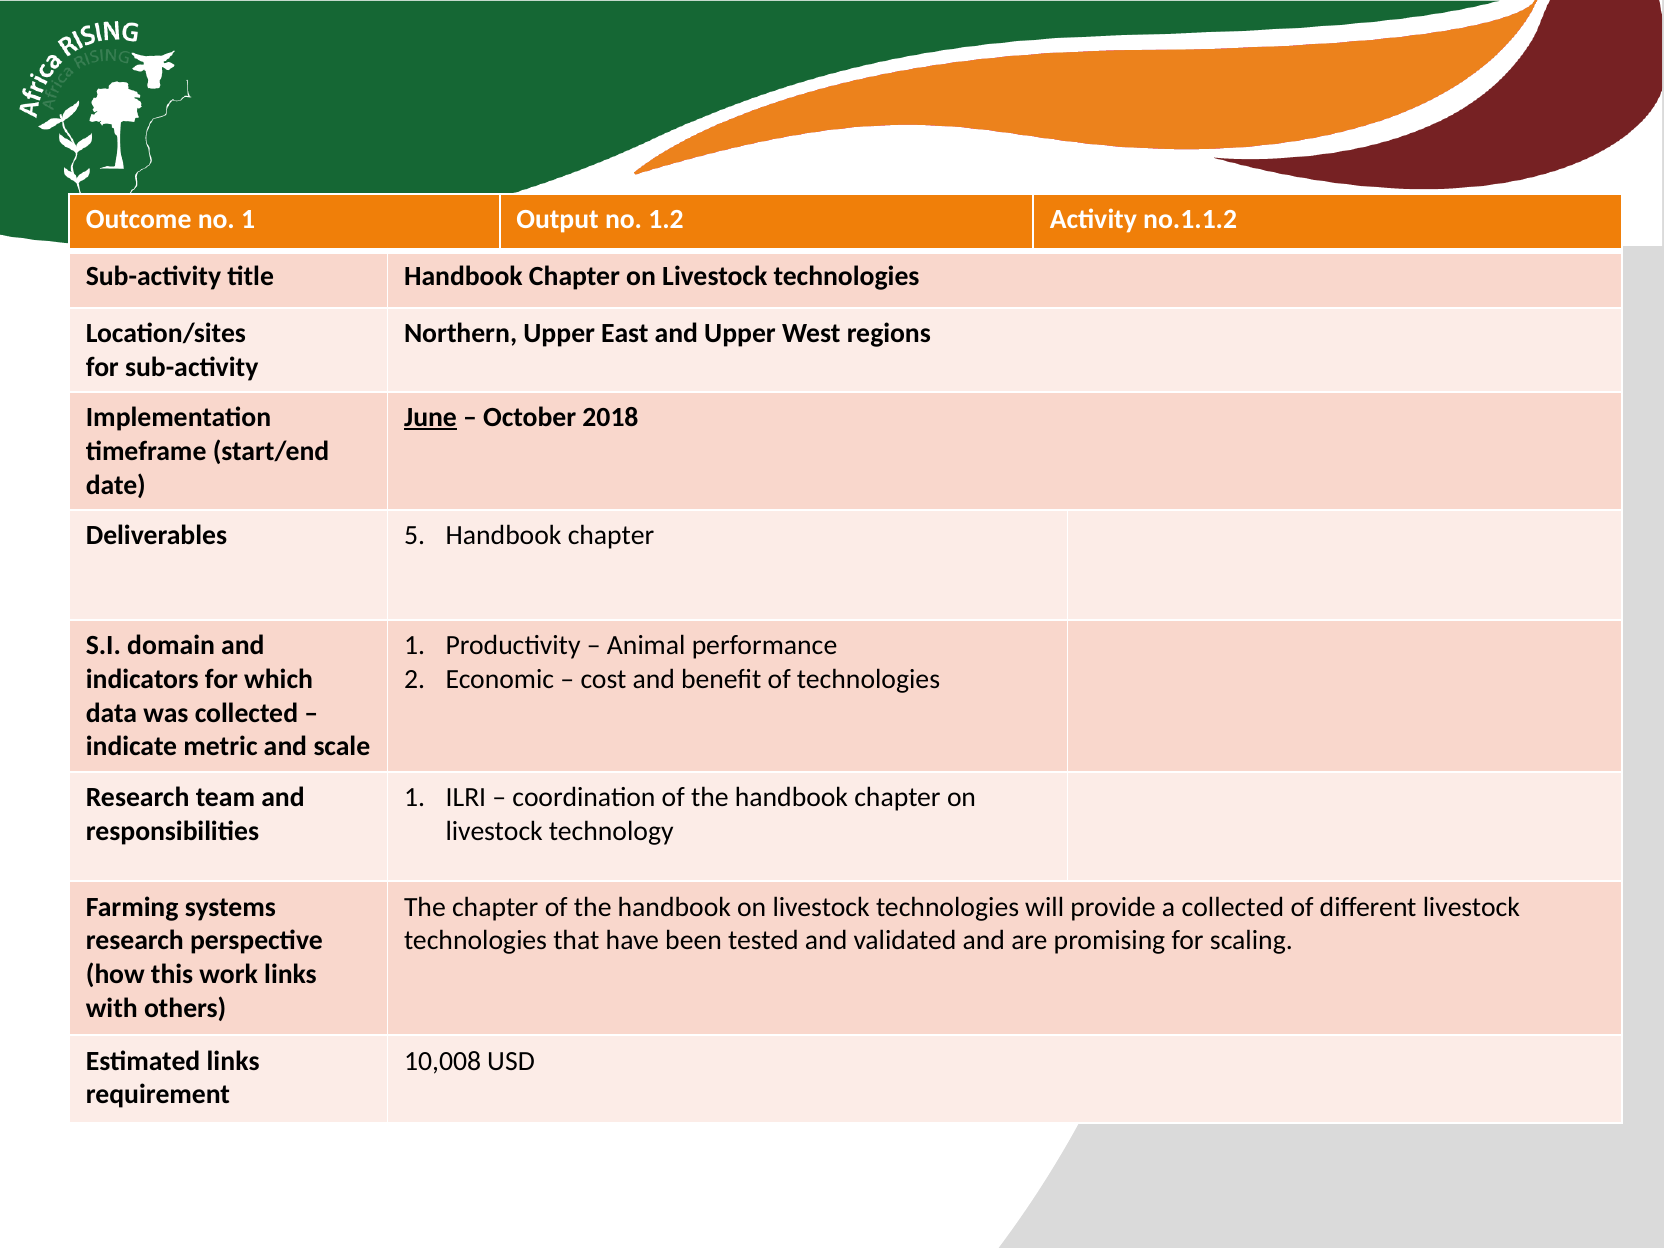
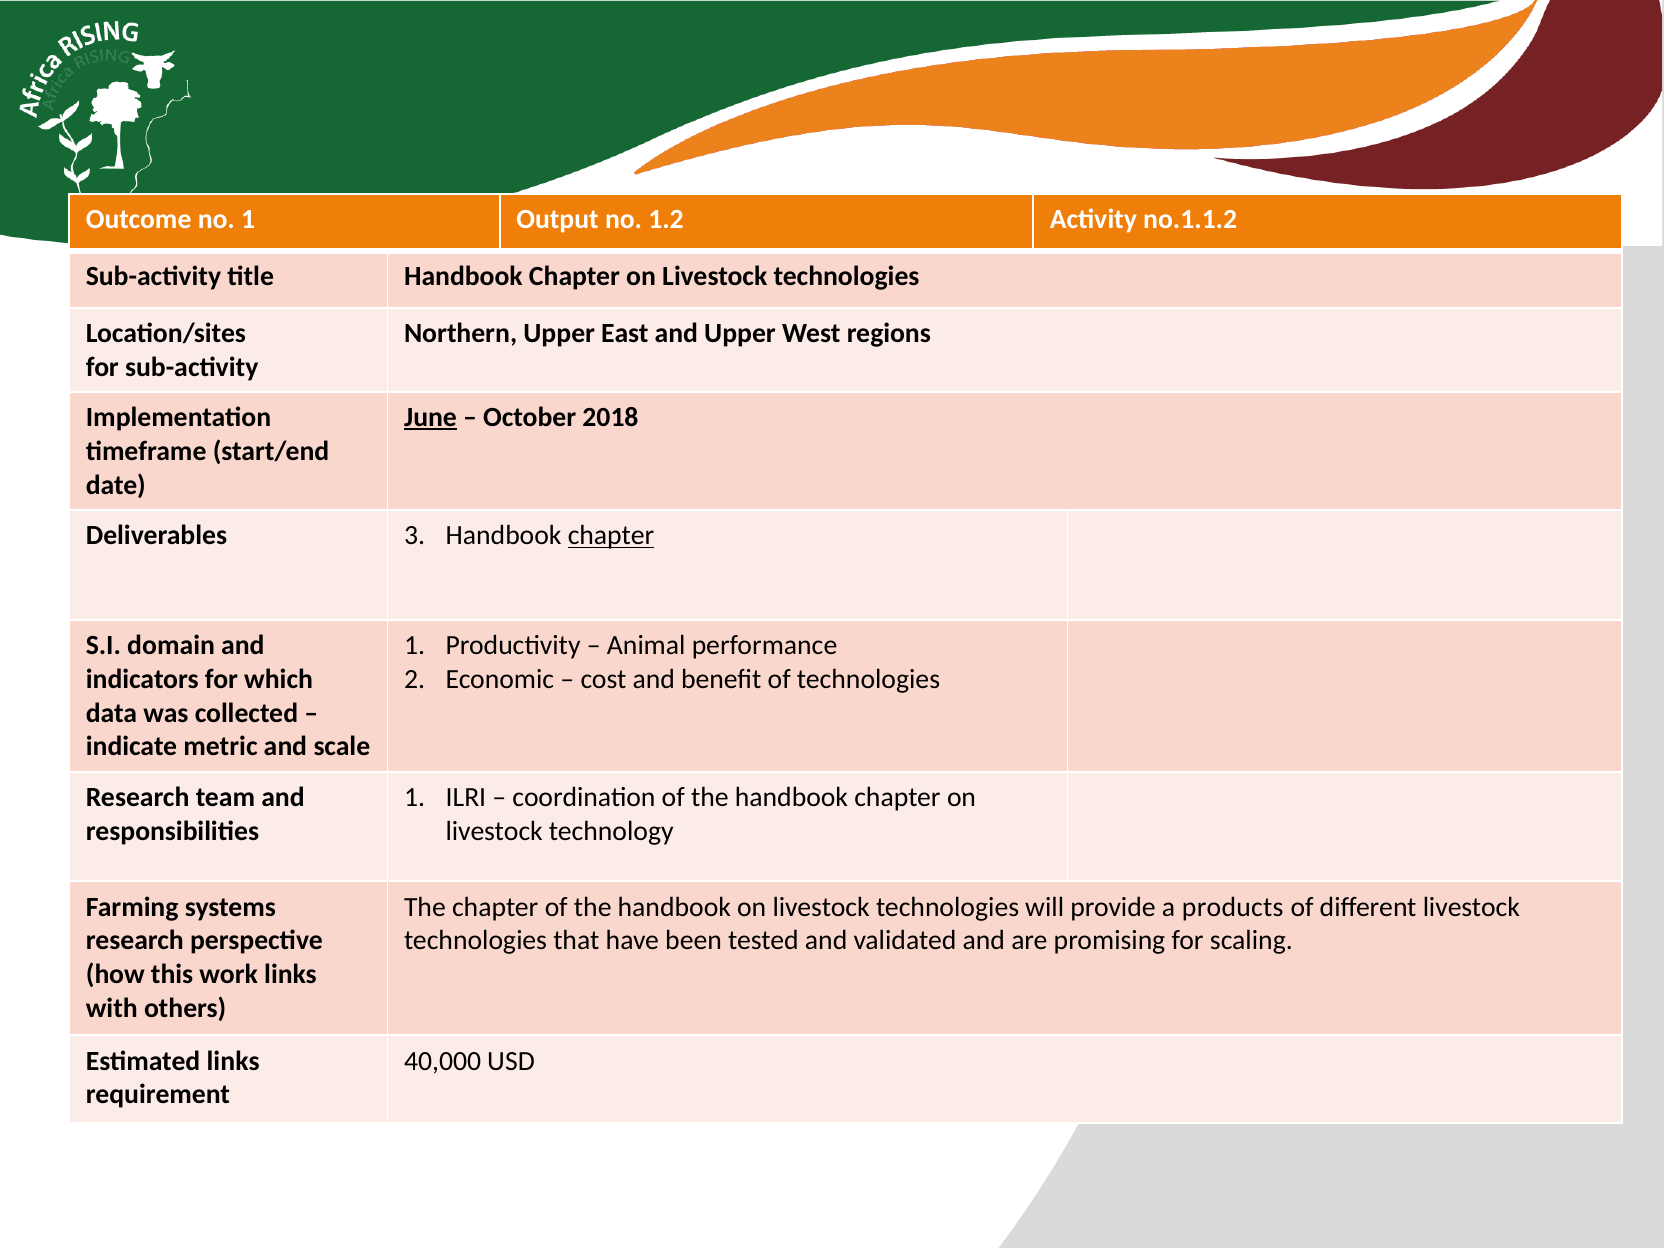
5: 5 -> 3 (415, 536)
chapter underline: none -> present (611, 536)
a collected: collected -> products (1233, 907)
10,008: 10,008 -> 40,000 (443, 1061)
